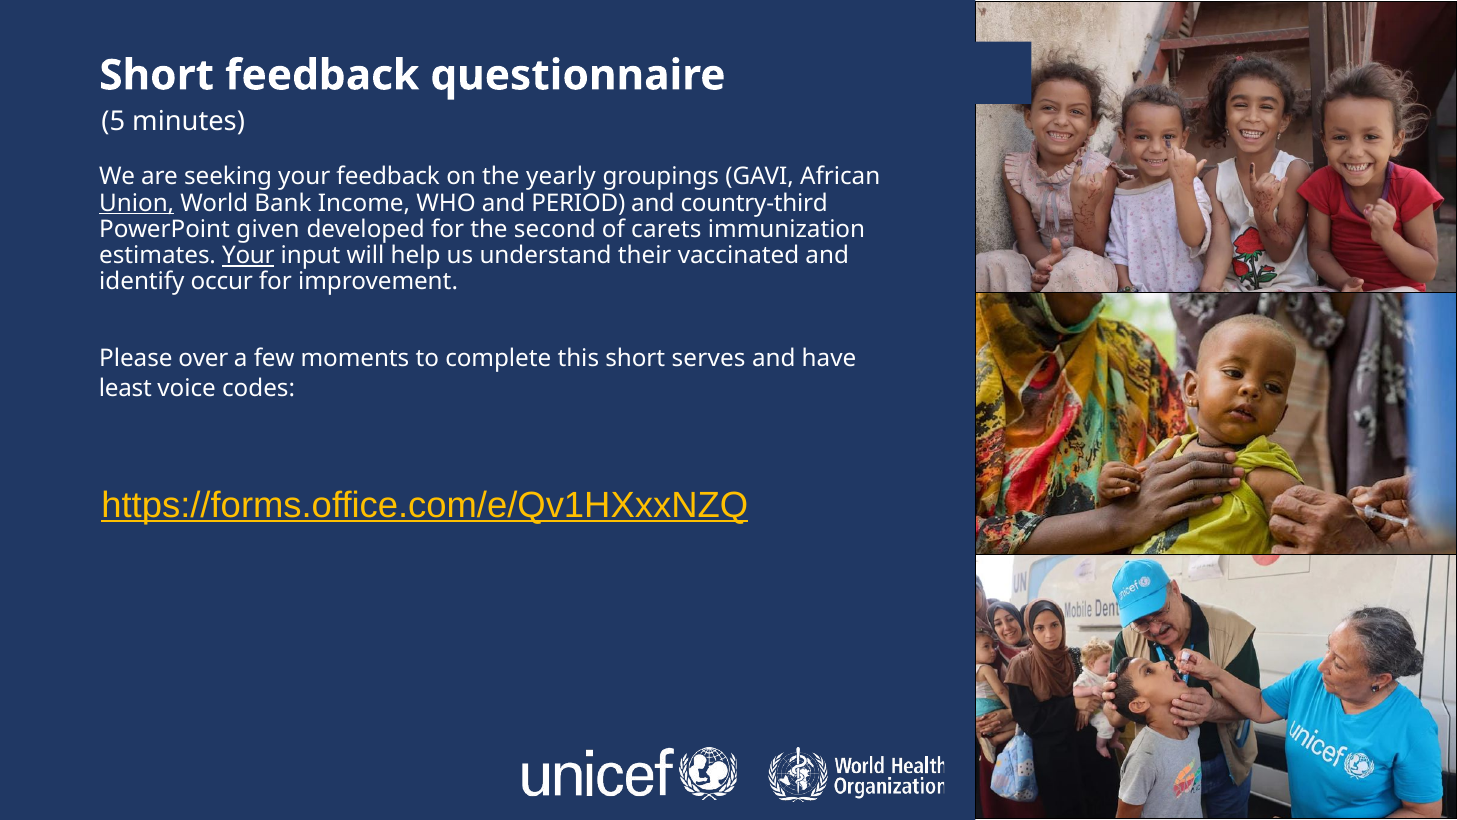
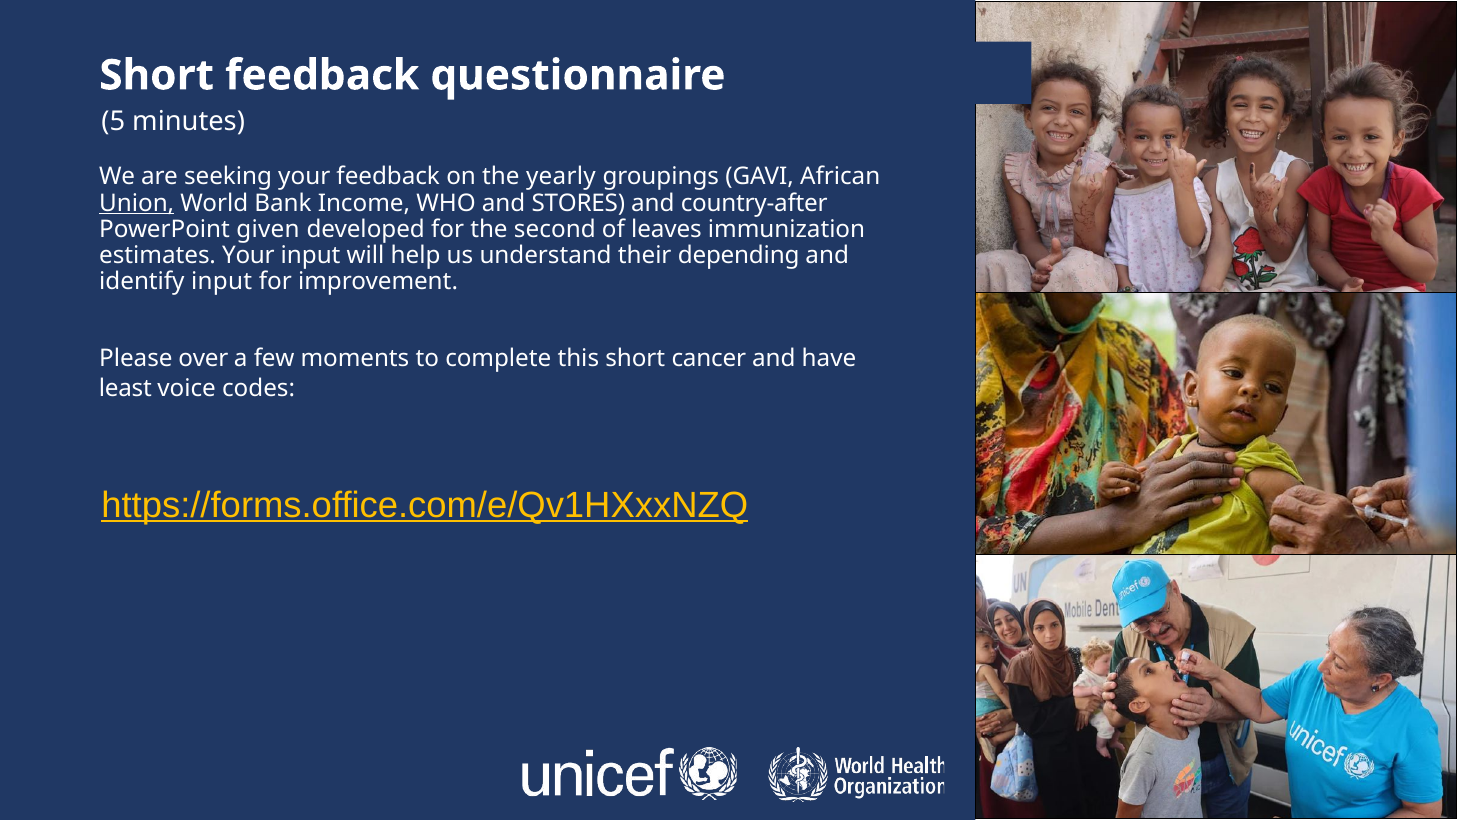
PERIOD: PERIOD -> STORES (578, 203)
country-third: country-third -> country-after (754, 203)
carets: carets -> leaves (667, 229)
Your underline: present -> none (248, 255)
vaccinated: vaccinated -> depending (739, 255)
identify occur: occur -> input (222, 282)
serves: serves -> cancer (709, 359)
